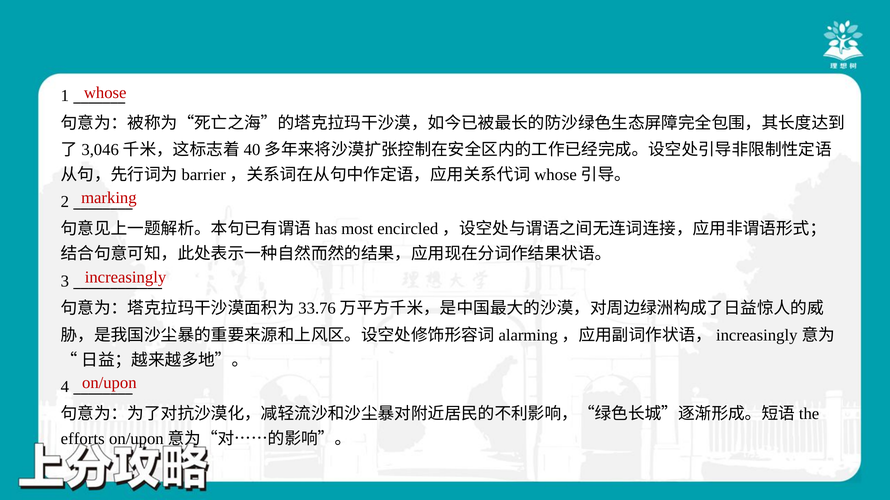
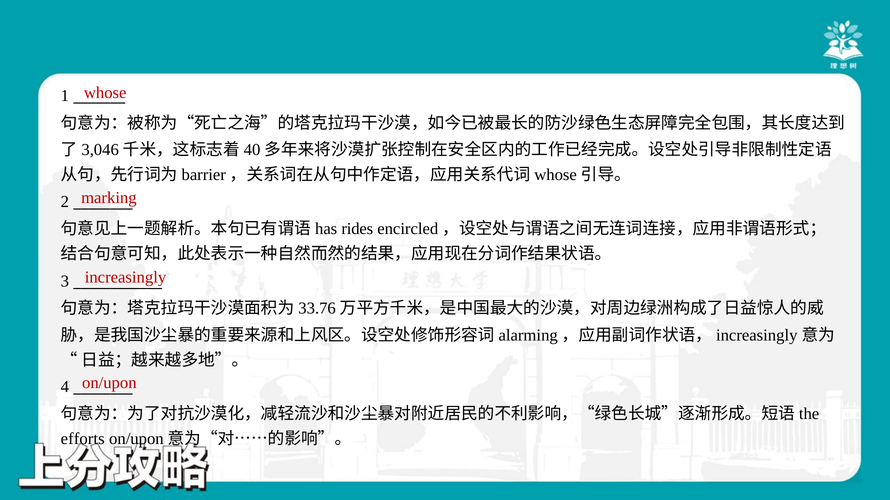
most: most -> rides (357, 229)
